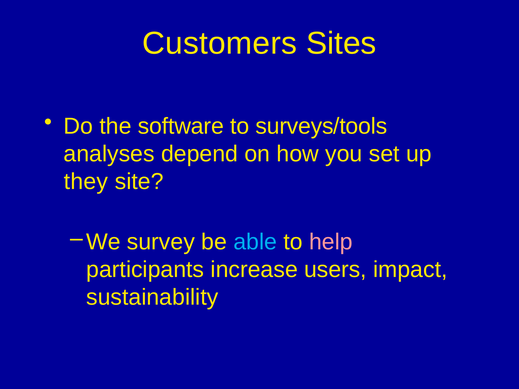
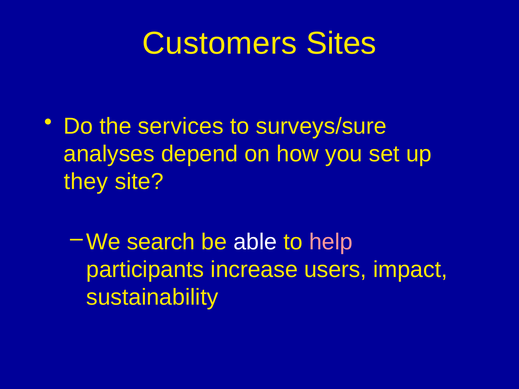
software: software -> services (181, 126)
surveys/tools: surveys/tools -> surveys/sure (321, 126)
survey: survey -> search (161, 242)
able colour: light blue -> white (255, 242)
